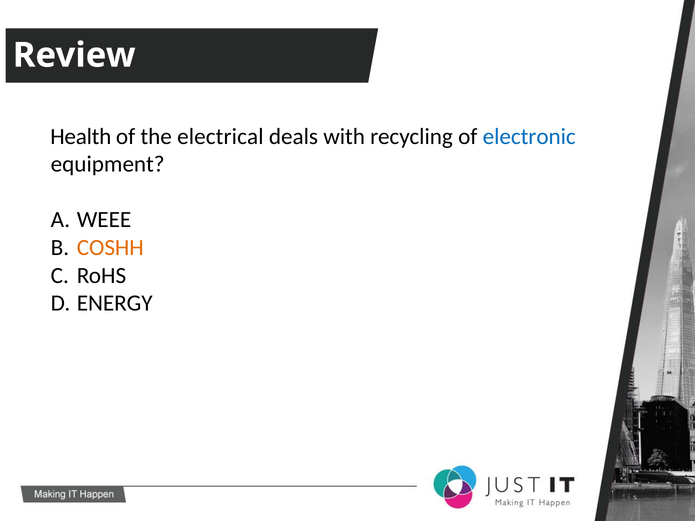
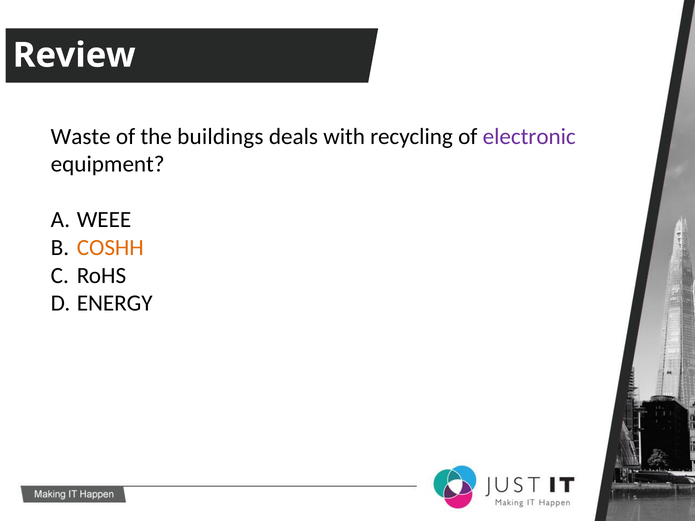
Health: Health -> Waste (81, 137)
electrical: electrical -> buildings (220, 137)
electronic colour: blue -> purple (529, 137)
